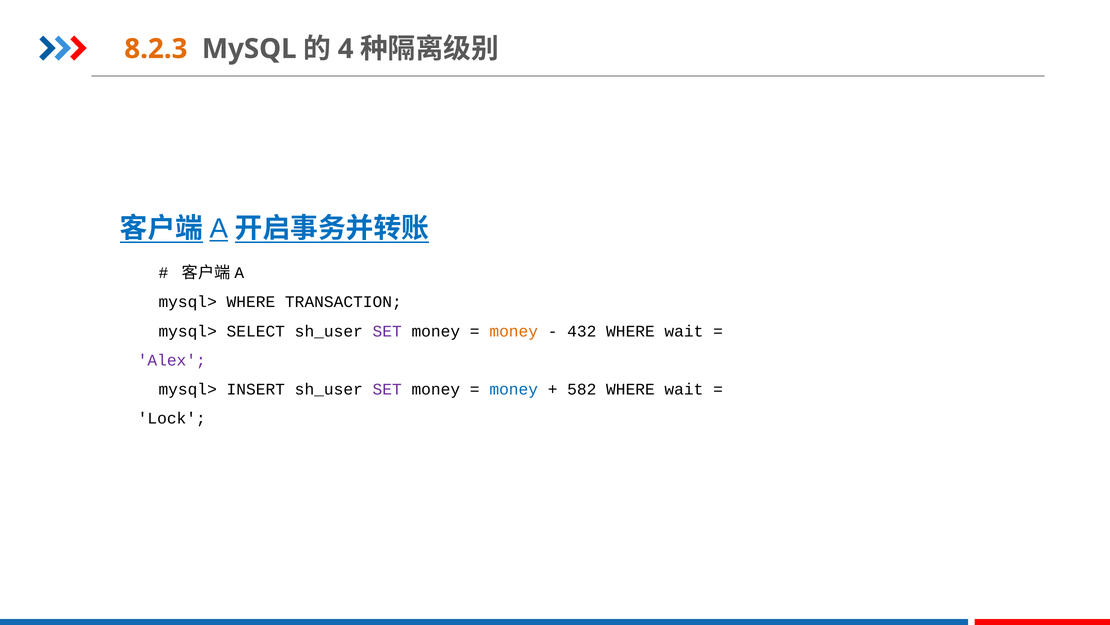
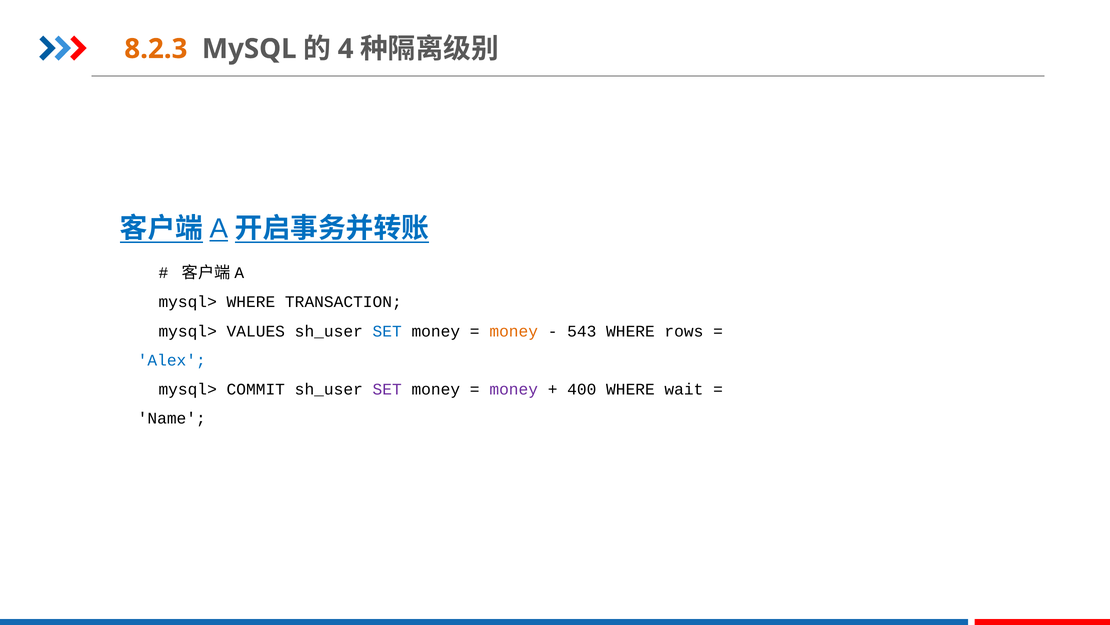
SELECT: SELECT -> VALUES (256, 331)
SET colour: purple -> blue (387, 331)
432: 432 -> 543 (582, 331)
wait: wait -> rows (684, 331)
Alex colour: purple -> blue (172, 360)
INSERT: INSERT -> COMMIT (256, 389)
money colour: blue -> purple (514, 389)
582: 582 -> 400 (582, 389)
Lock: Lock -> Name (172, 418)
